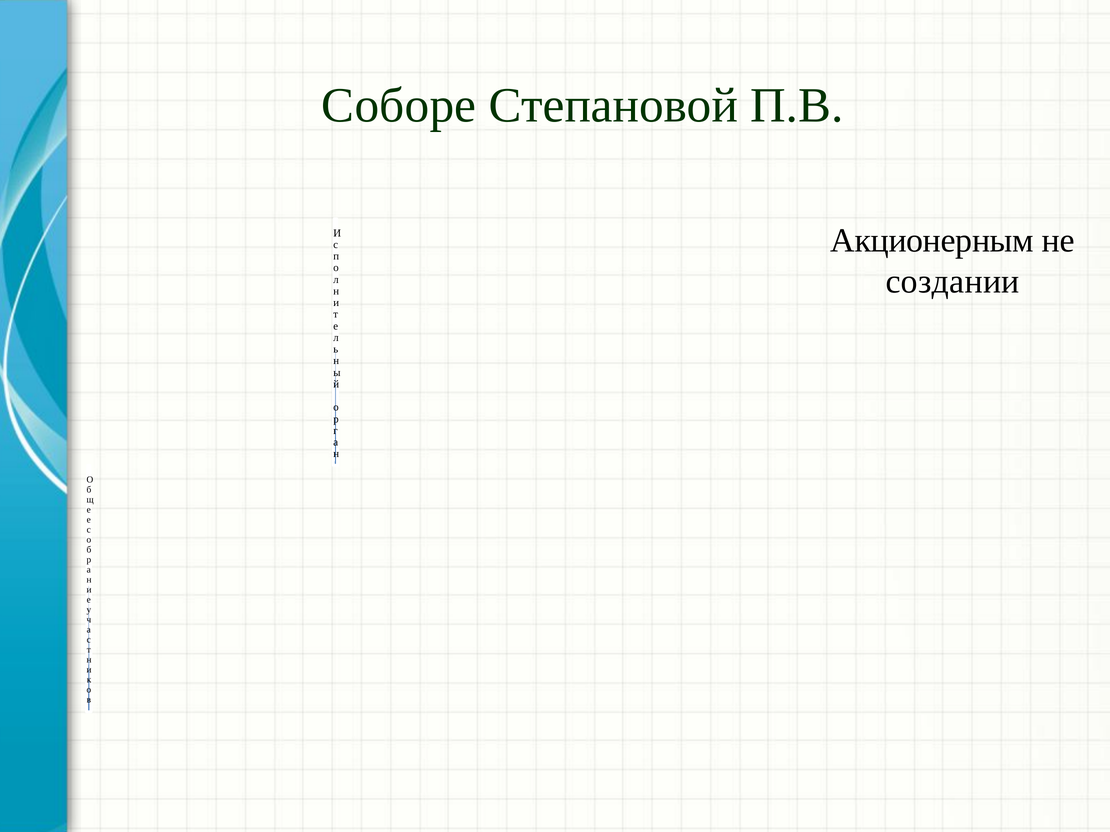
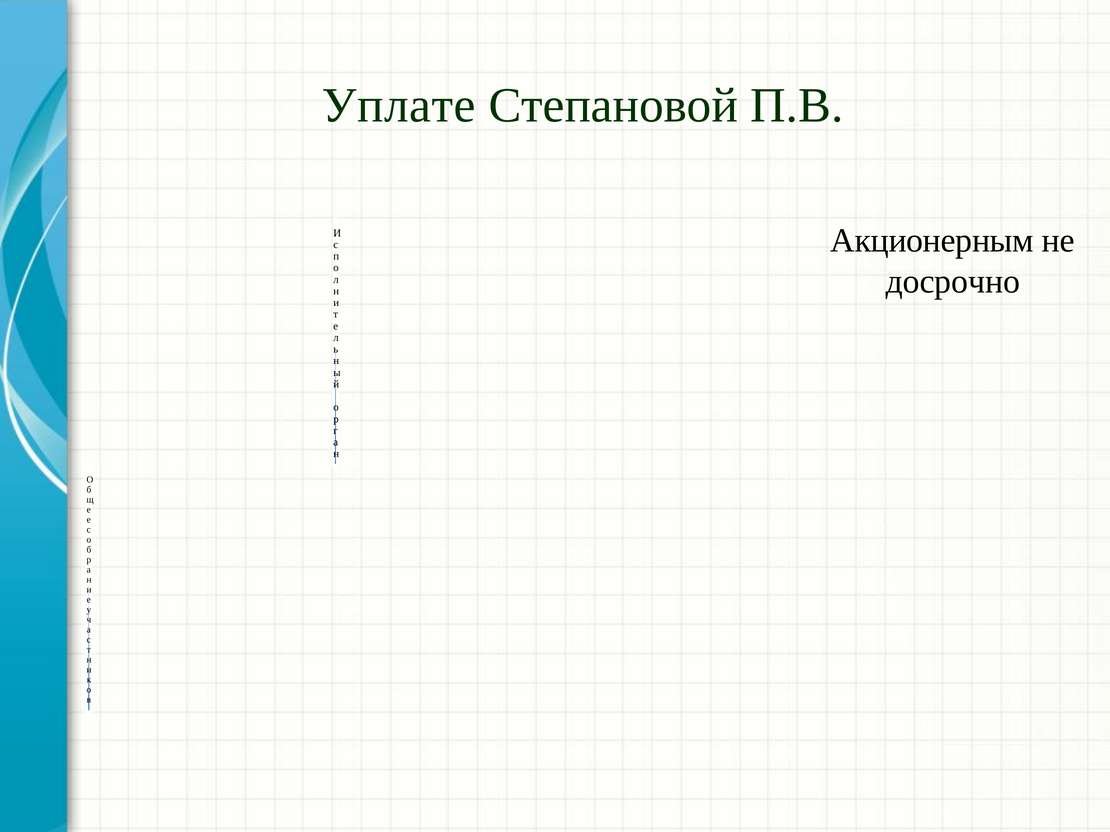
Соборе: Соборе -> Уплате (399, 106)
создании: создании -> досрочно (953, 282)
